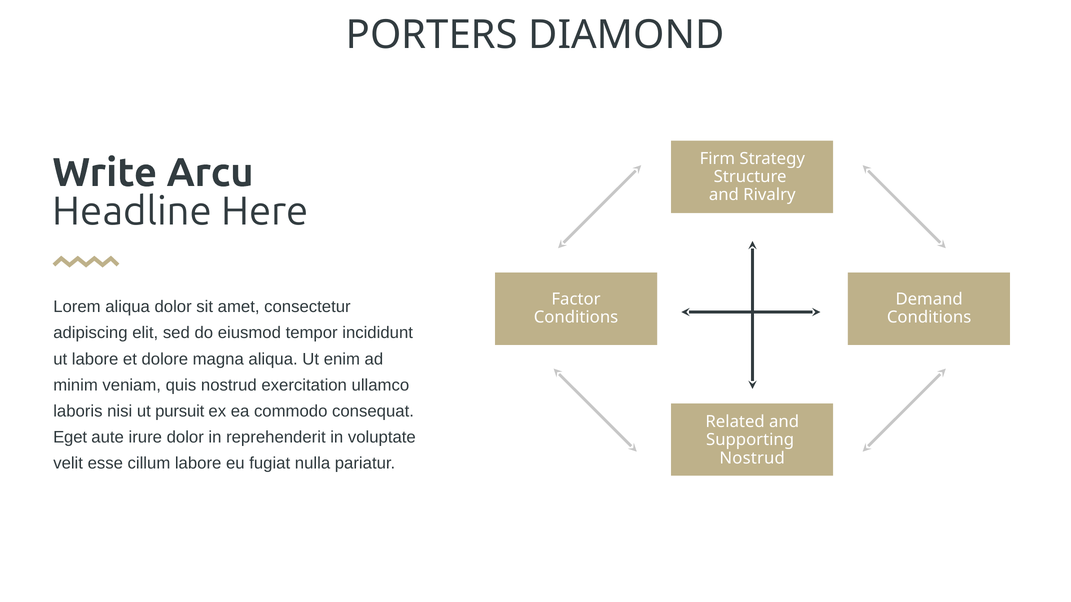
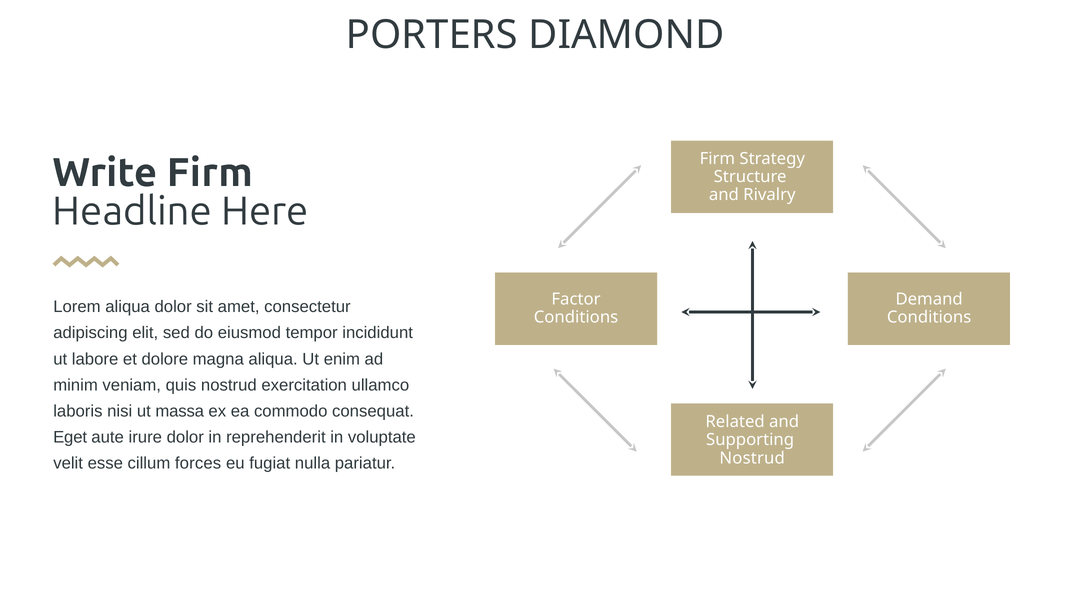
Write Arcu: Arcu -> Firm (210, 173)
pursuit: pursuit -> massa (180, 412)
cillum labore: labore -> forces (198, 464)
